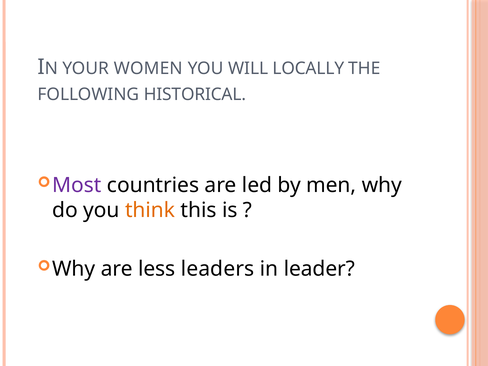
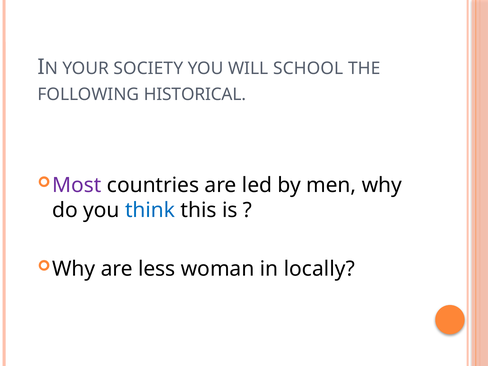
WOMEN: WOMEN -> SOCIETY (148, 68)
LOCALLY: LOCALLY -> SCHOOL (308, 68)
think colour: orange -> blue (150, 210)
leaders: leaders -> woman (218, 269)
leader: leader -> locally (319, 269)
